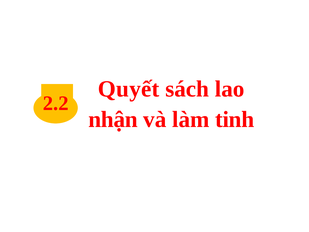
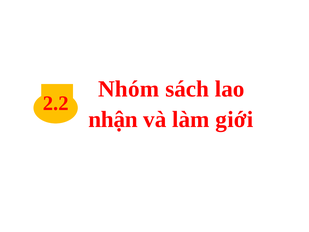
Quyết: Quyết -> Nhóm (129, 89)
tinh: tinh -> giới (234, 119)
